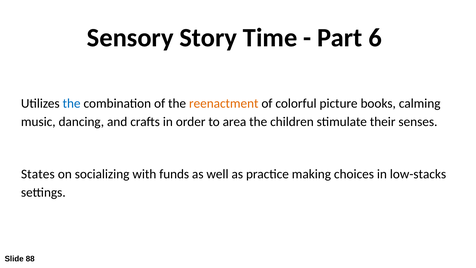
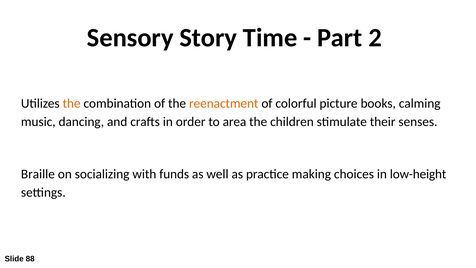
6: 6 -> 2 (375, 38)
the colour: blue -> orange (72, 103)
States: States -> Braille (38, 174)
low-stacks: low-stacks -> low-height (418, 174)
